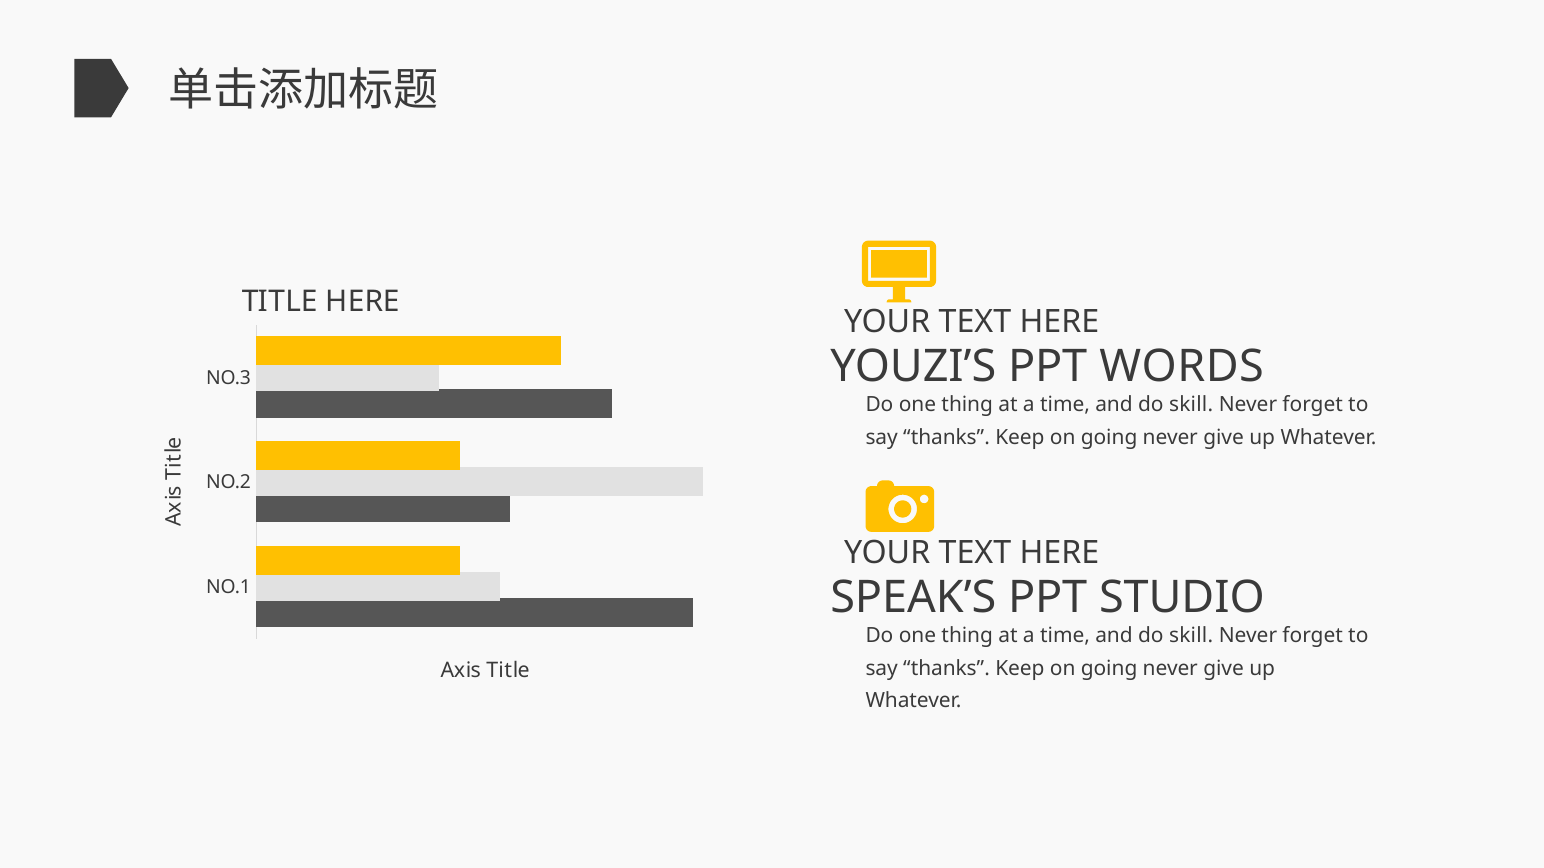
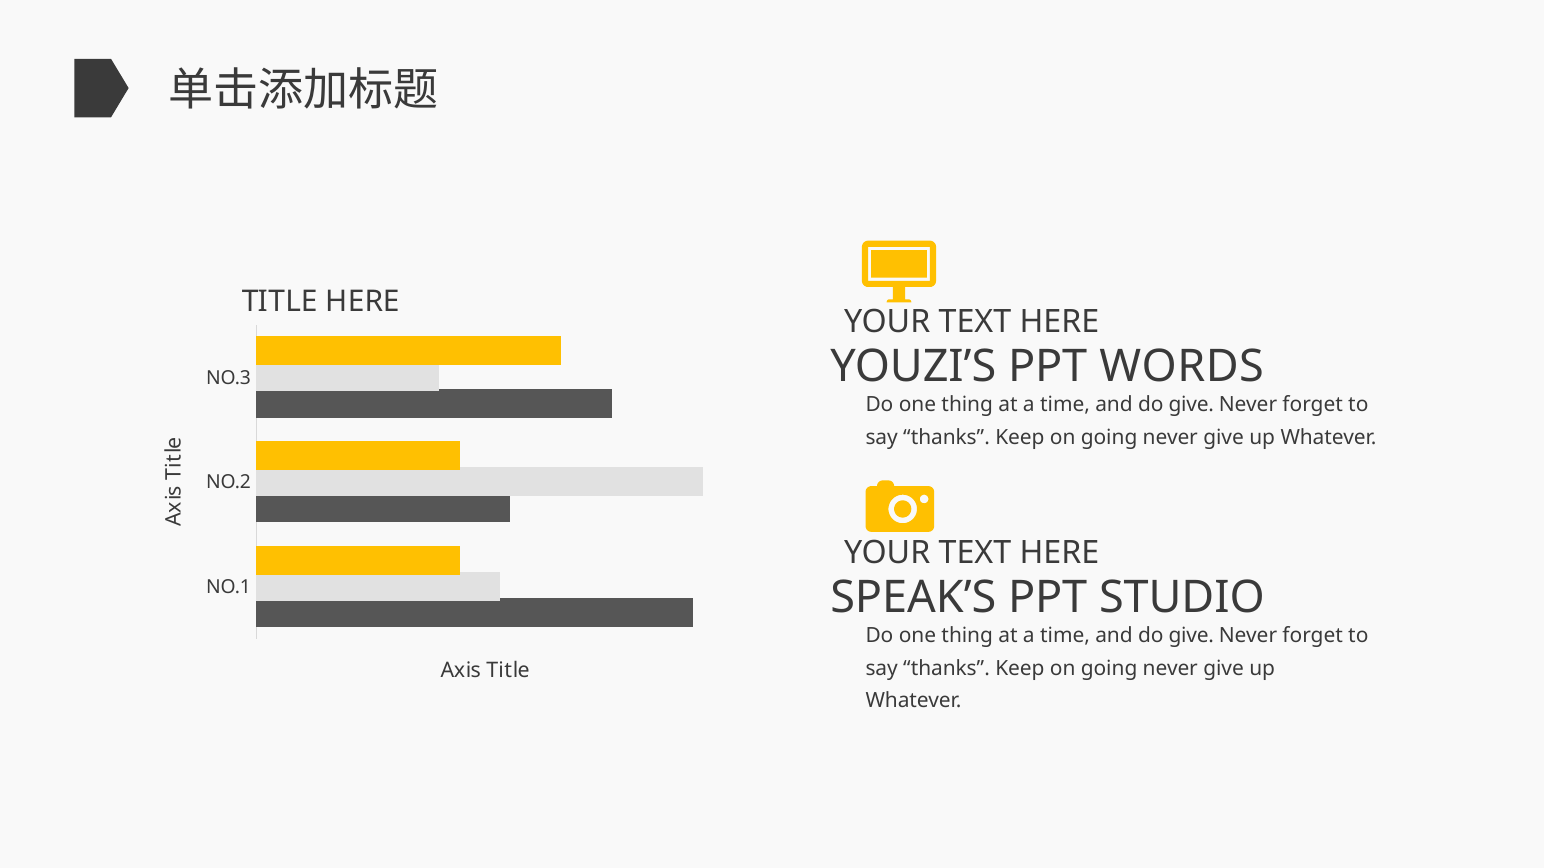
skill: skill -> give (1191, 405)
skill: skill -> give (1191, 636)
